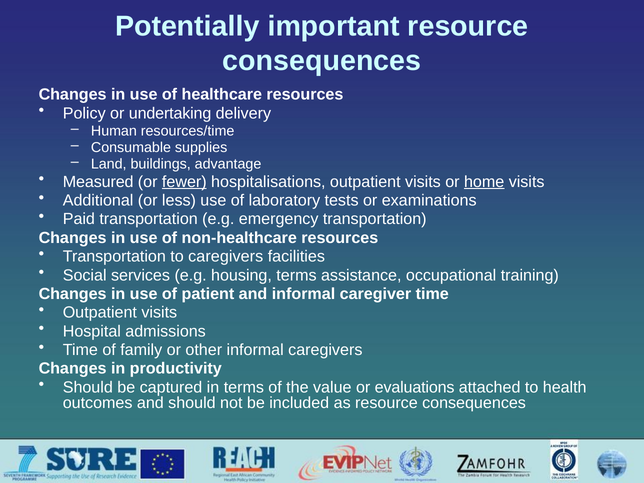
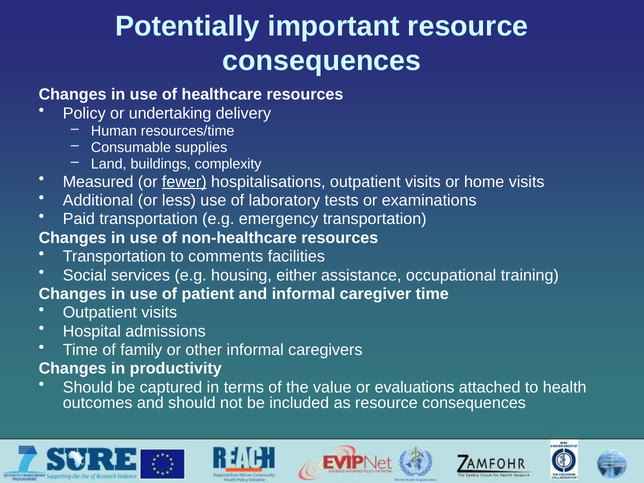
advantage: advantage -> complexity (228, 164)
home underline: present -> none (484, 182)
to caregivers: caregivers -> comments (226, 257)
housing terms: terms -> either (296, 275)
